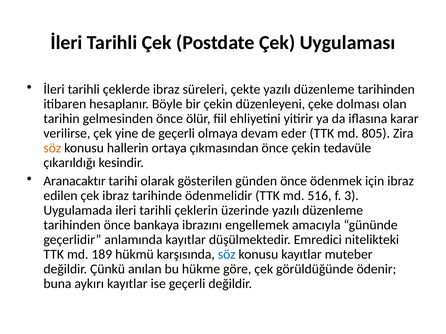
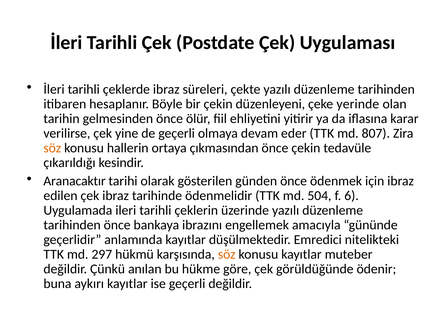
dolması: dolması -> yerinde (358, 104)
805: 805 -> 807 (376, 134)
516: 516 -> 504 (319, 196)
3: 3 -> 6 (352, 196)
189: 189 -> 297 (102, 255)
söz colour: blue -> orange (227, 255)
